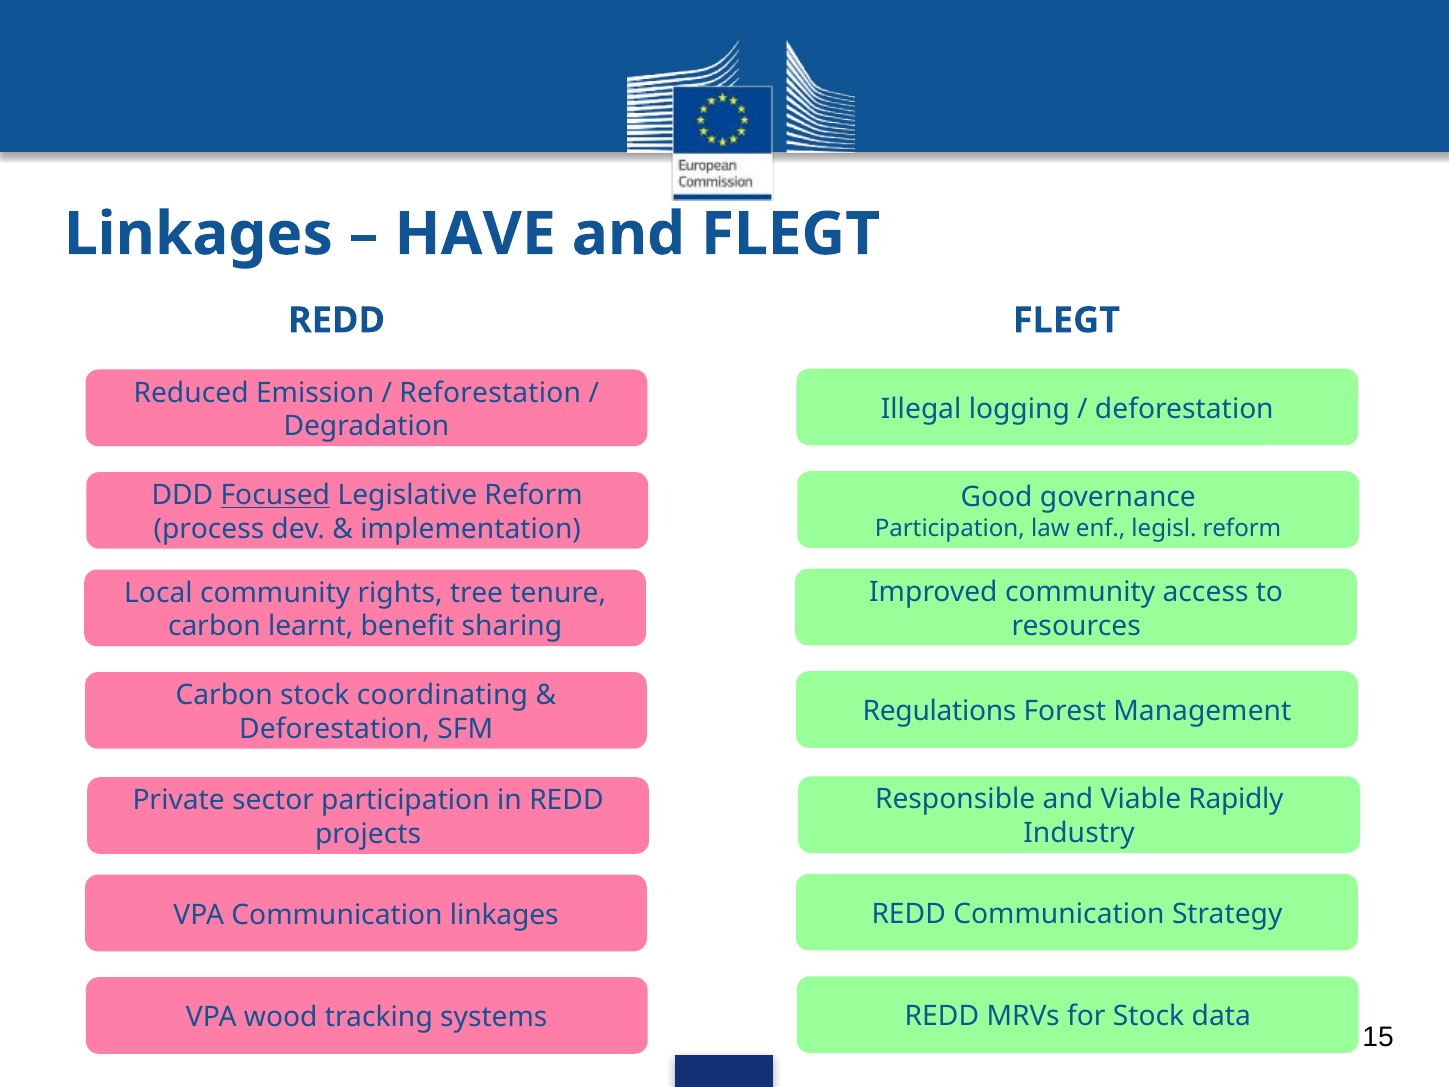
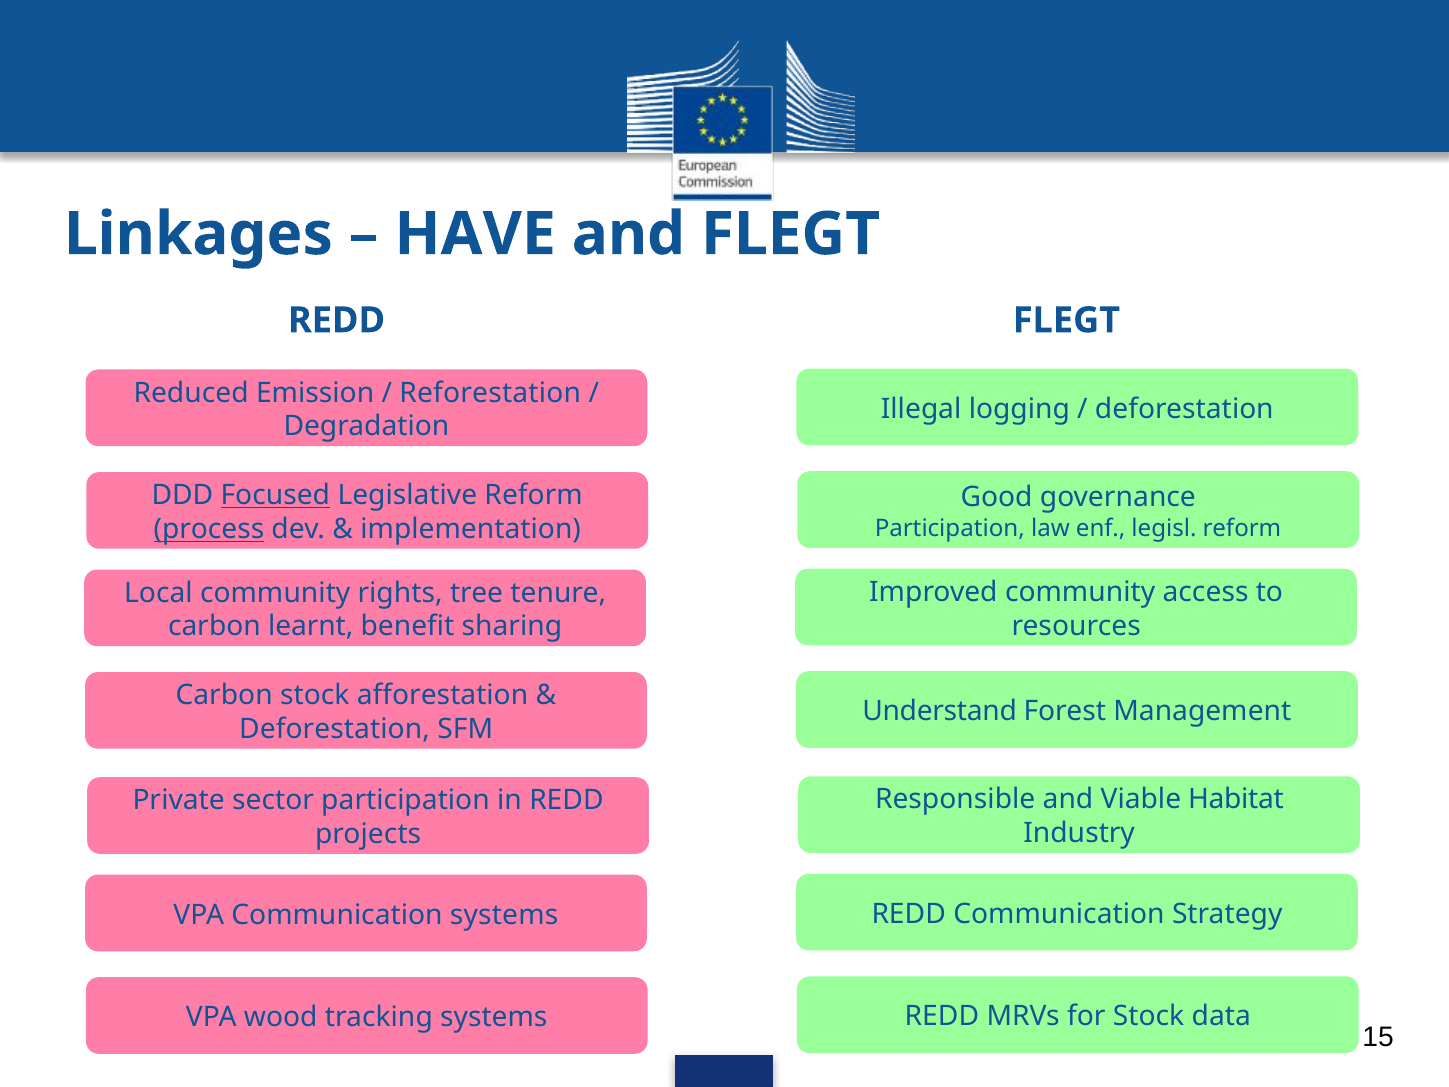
process underline: none -> present (209, 529)
coordinating: coordinating -> afforestation (443, 695)
Regulations: Regulations -> Understand (940, 711)
Rapidly: Rapidly -> Habitat (1236, 799)
Communication linkages: linkages -> systems (504, 915)
